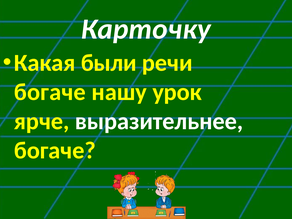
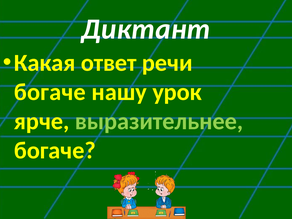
Карточку: Карточку -> Диктант (146, 29)
были: были -> ответ (109, 63)
выразительнее colour: white -> light green (159, 121)
